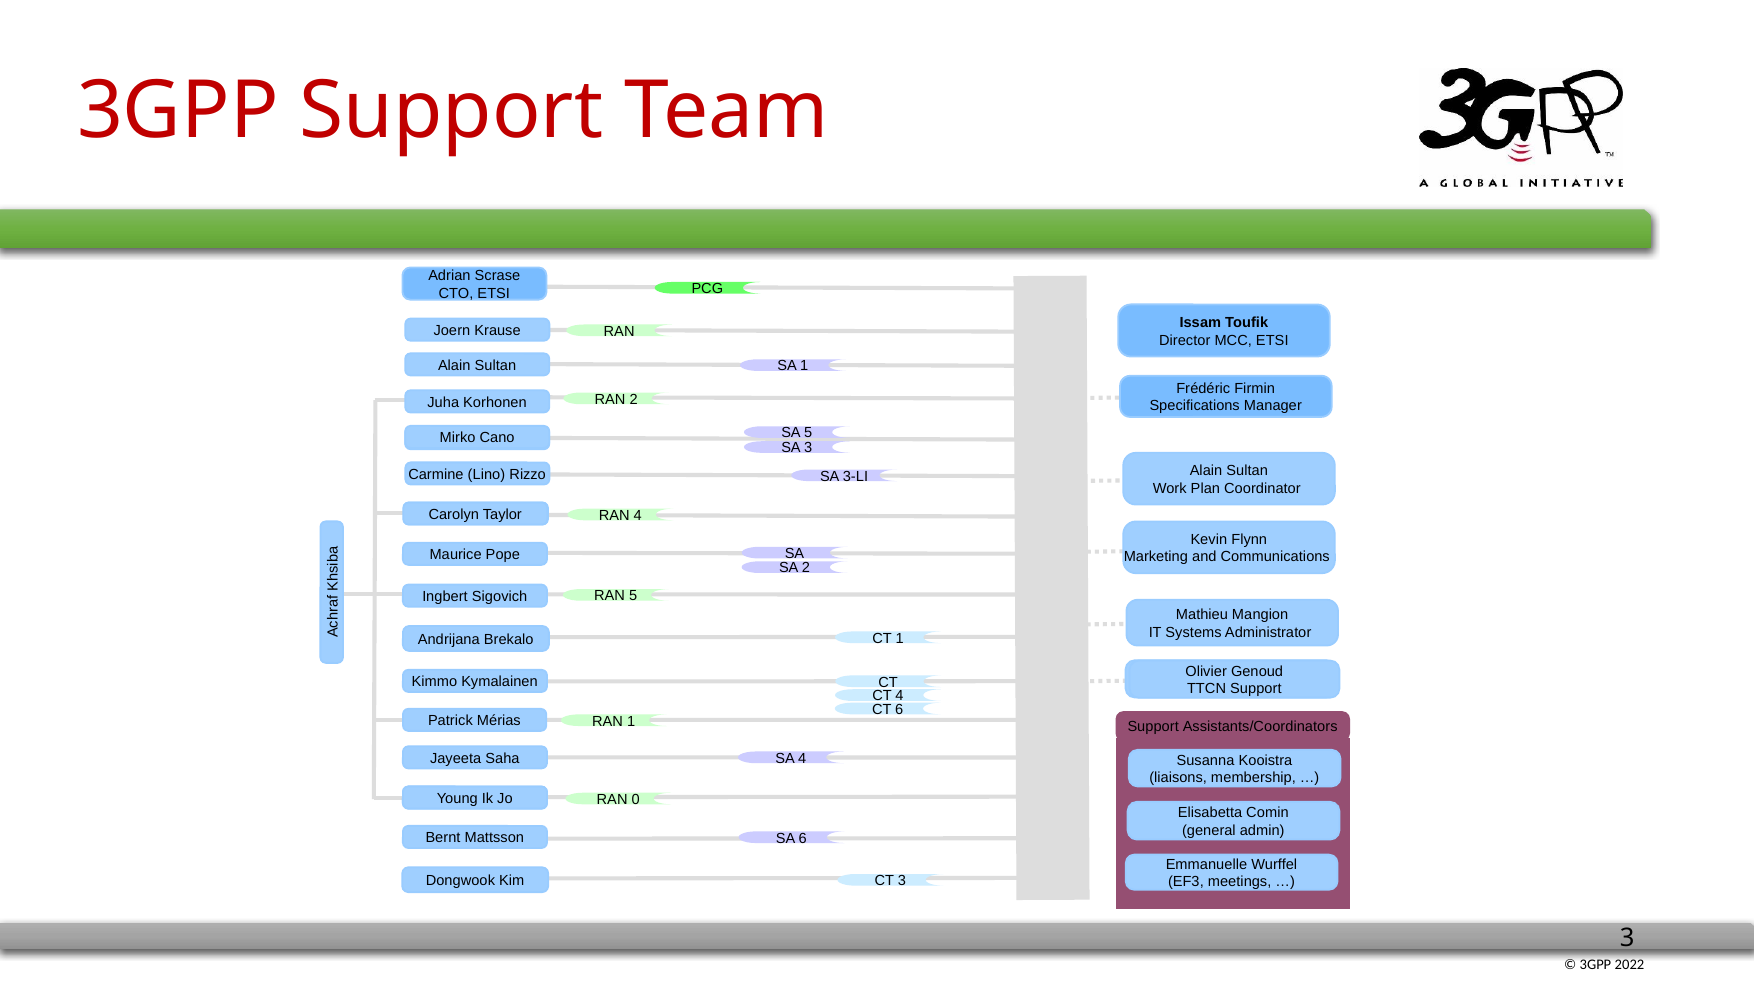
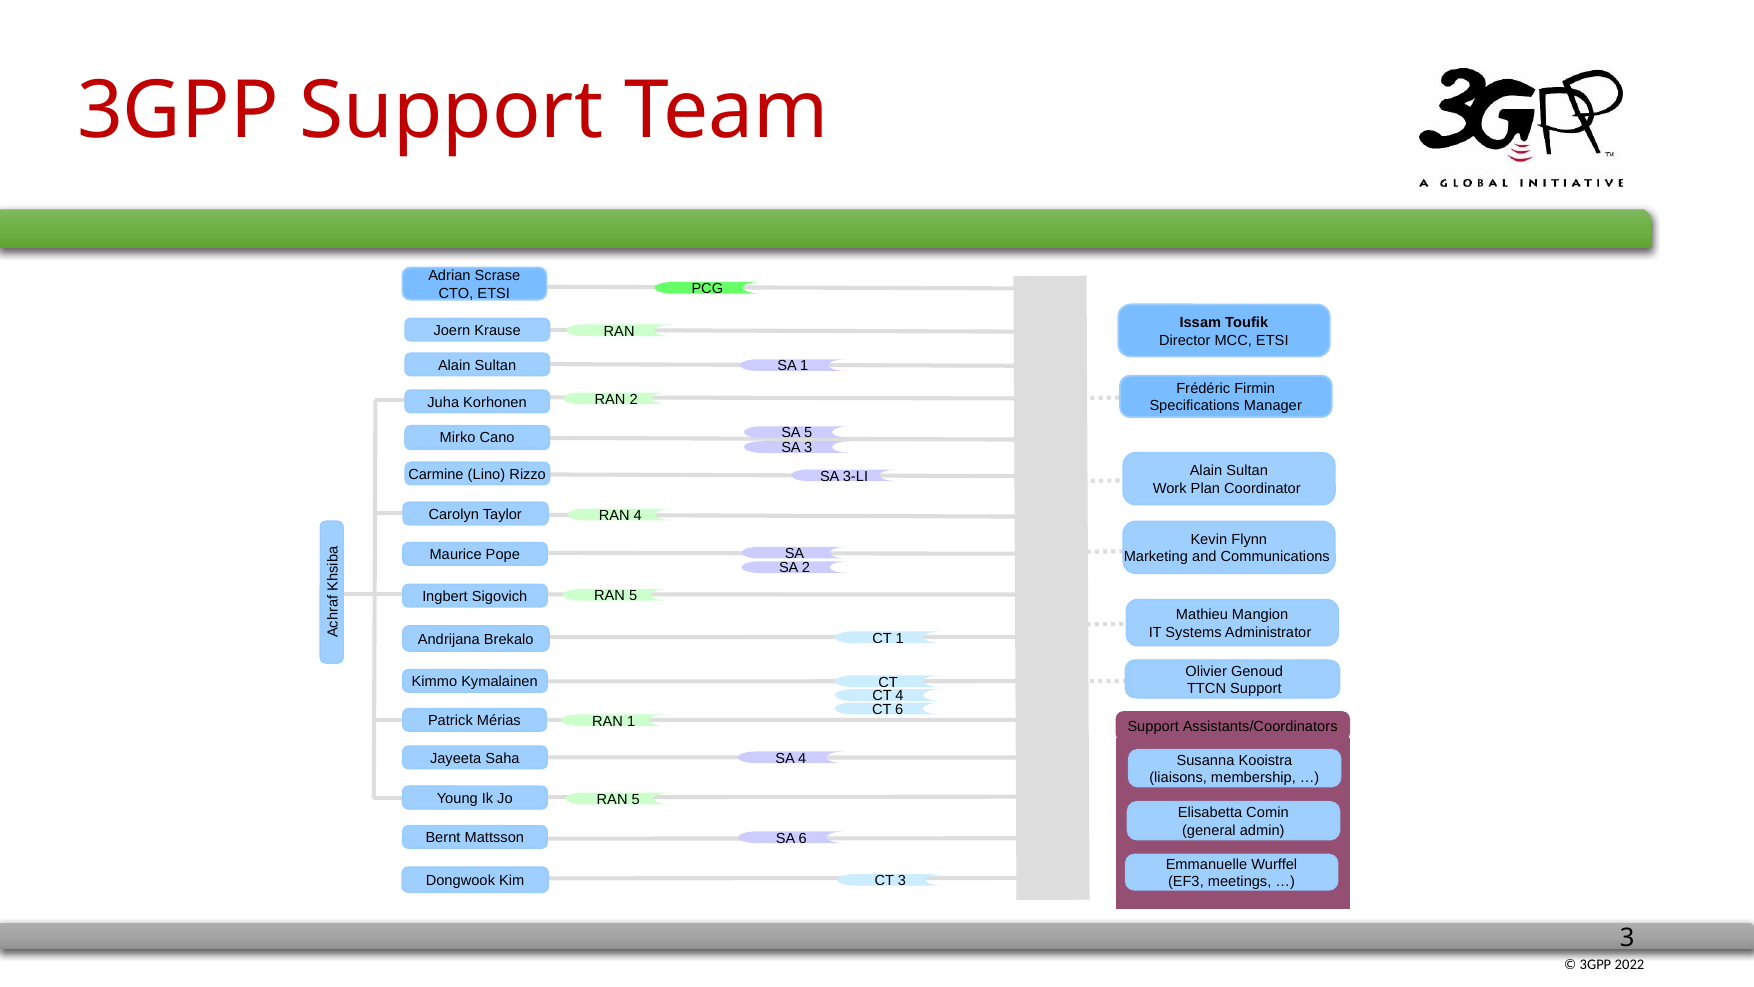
0: 0 -> 5 (636, 799)
